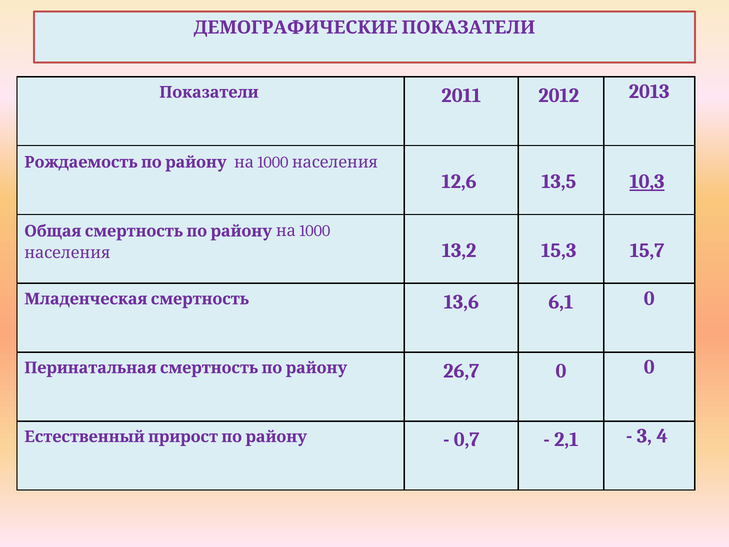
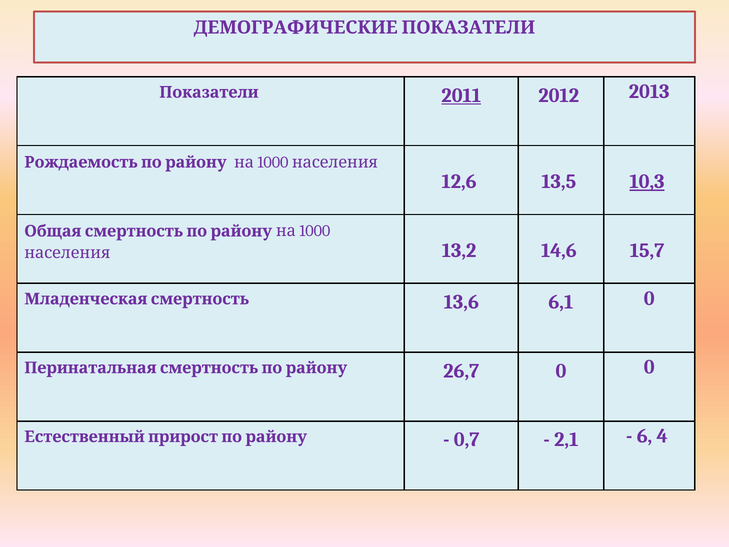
2011 underline: none -> present (461, 95)
15,3: 15,3 -> 14,6 (559, 250)
3: 3 -> 6 (645, 436)
